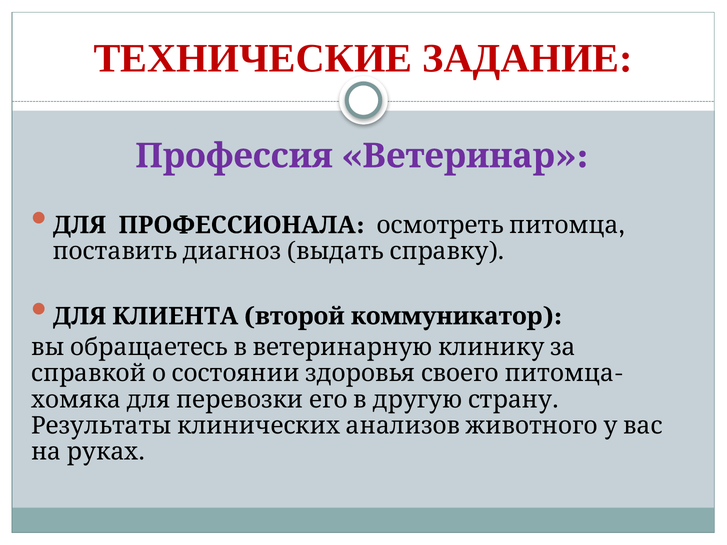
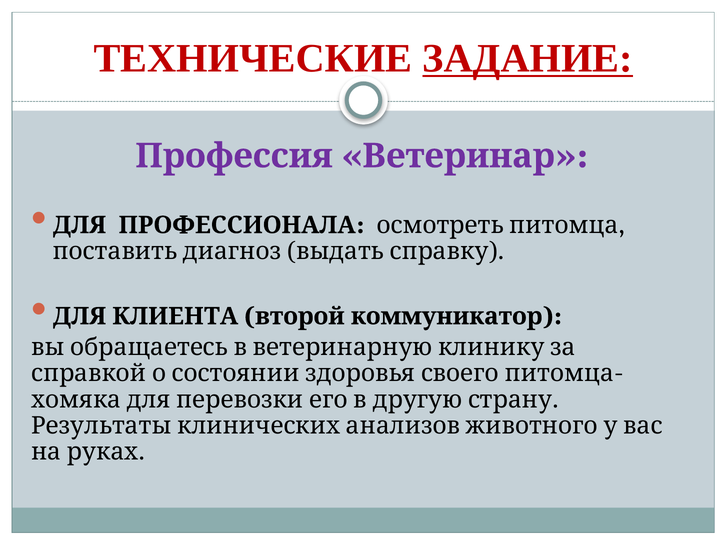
ЗАДАНИЕ underline: none -> present (528, 59)
